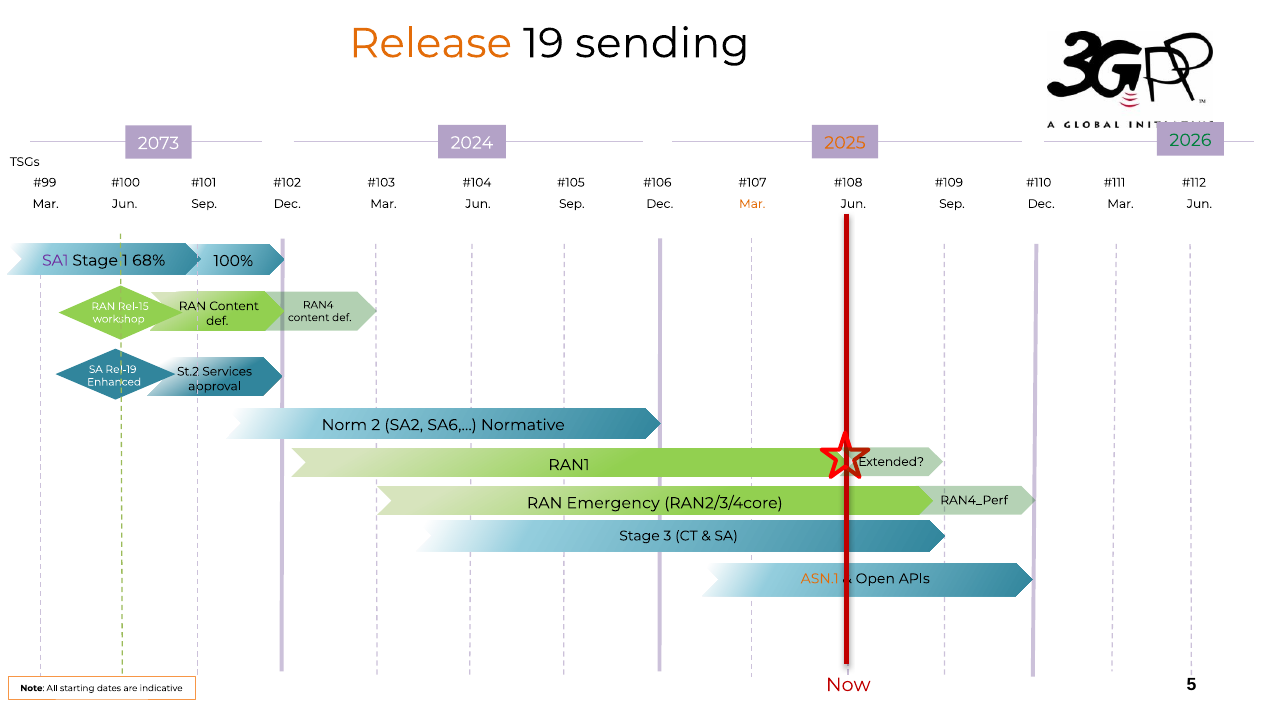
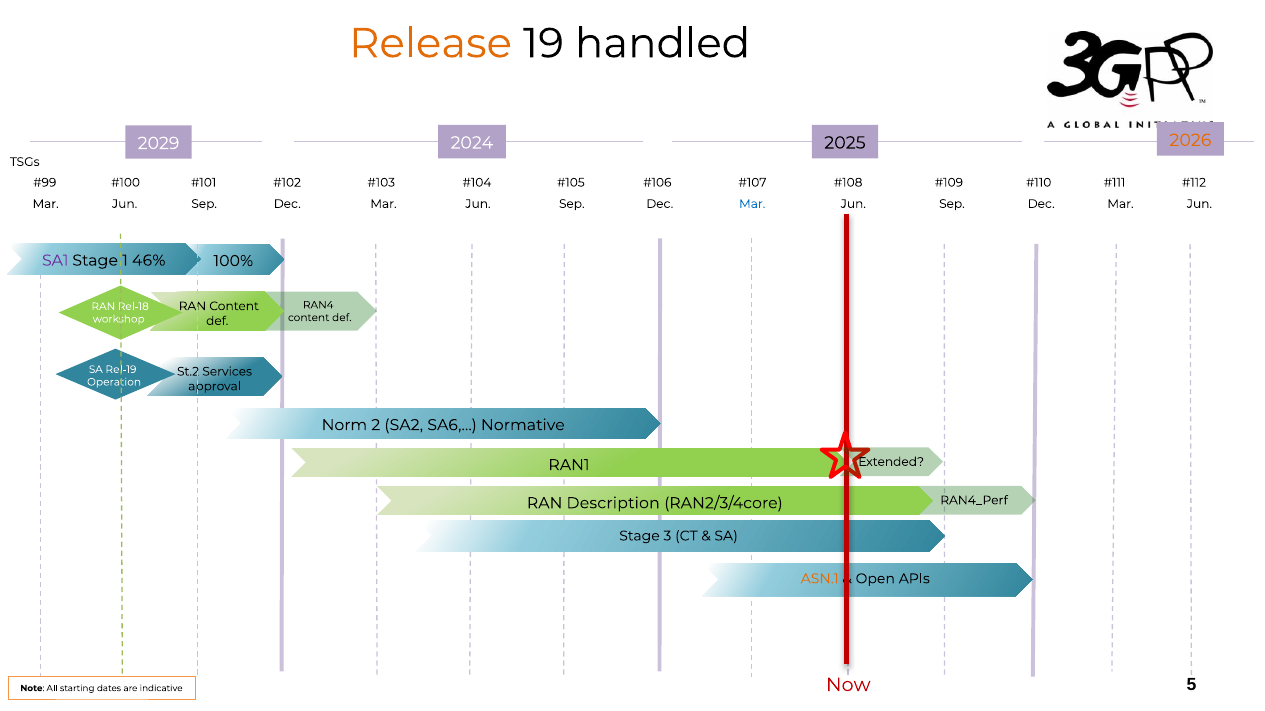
sending: sending -> handled (663, 44)
2026 colour: green -> orange (1190, 140)
2025 colour: orange -> black (845, 143)
2073: 2073 -> 2029 (159, 143)
Mar colour: orange -> blue (752, 204)
68%: 68% -> 46% (149, 261)
Rel-15: Rel-15 -> Rel-18 (133, 307)
Enhanced: Enhanced -> Operation (114, 382)
Emergency: Emergency -> Description (613, 503)
